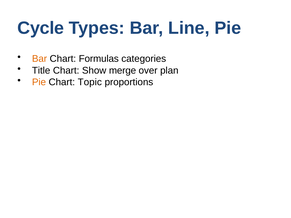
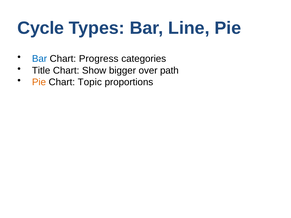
Bar colour: orange -> blue (39, 59)
Formulas: Formulas -> Progress (99, 59)
merge: merge -> bigger (122, 70)
plan: plan -> path (169, 70)
